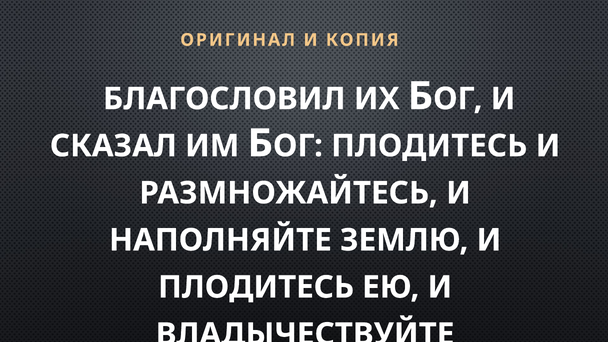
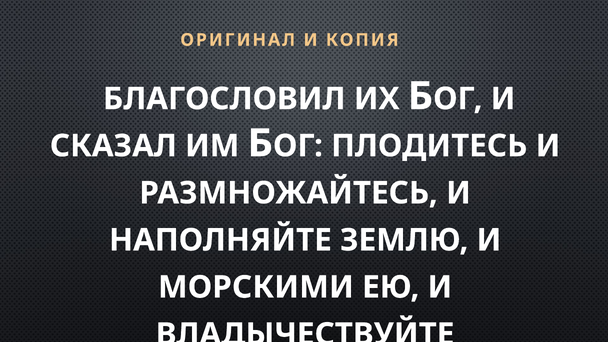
ПЛОДИТЕСЬ: ПЛОДИТЕСЬ -> МОРСКИМИ (256, 287)
